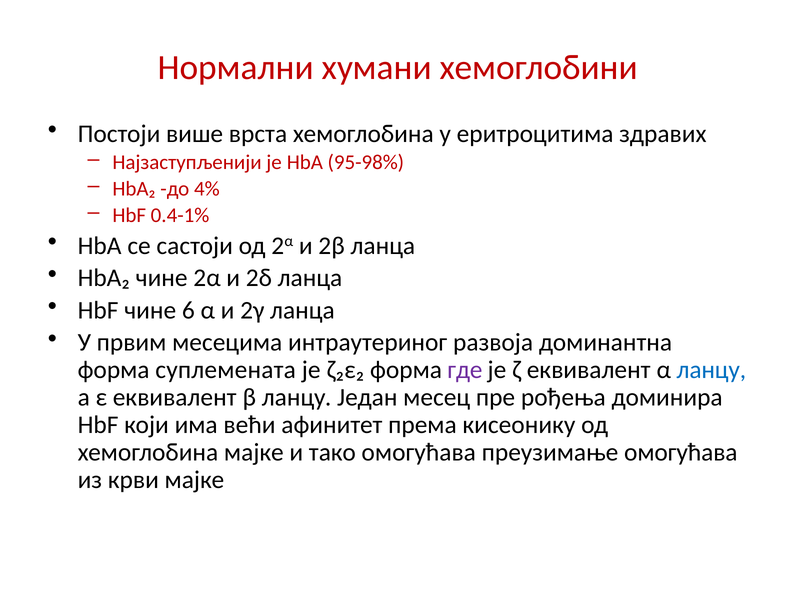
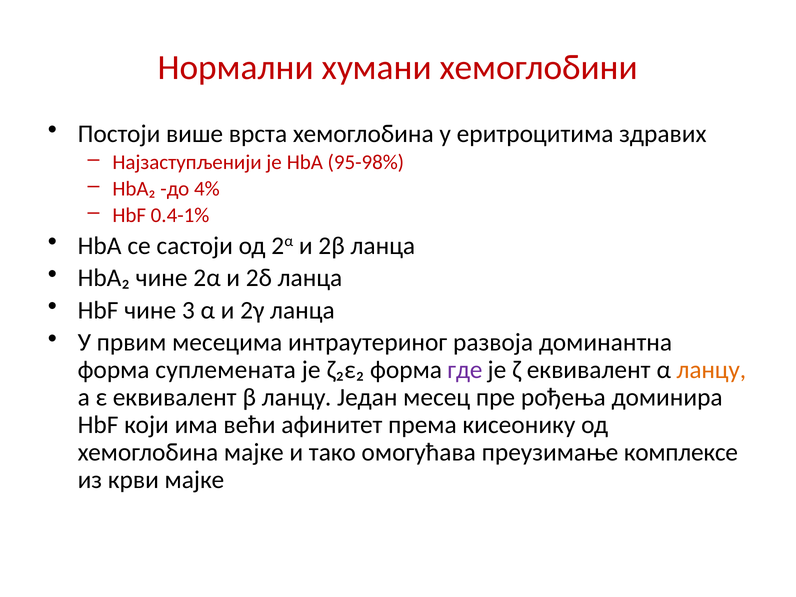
6: 6 -> 3 (188, 310)
ланцу colour: blue -> orange (711, 370)
преузимање омогућава: омогућава -> комплексе (681, 452)
